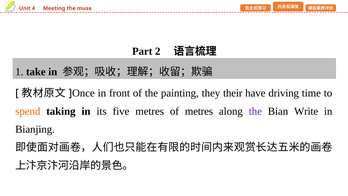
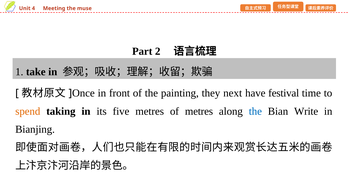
their: their -> next (233, 93)
driving: driving -> festival (284, 93)
the colour: purple -> blue (255, 111)
